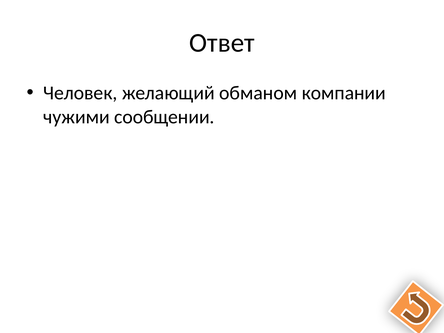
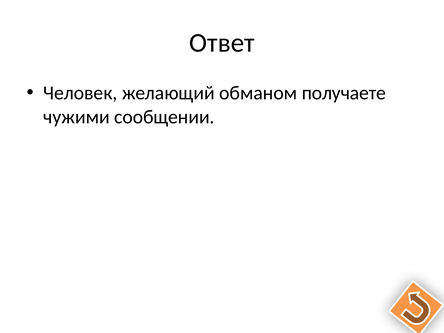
компании: компании -> получаете (344, 93)
